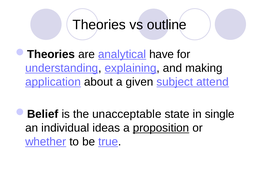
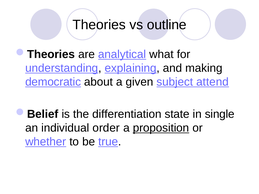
have: have -> what (161, 54)
application: application -> democratic (53, 82)
unacceptable: unacceptable -> differentiation (127, 114)
ideas: ideas -> order (106, 128)
